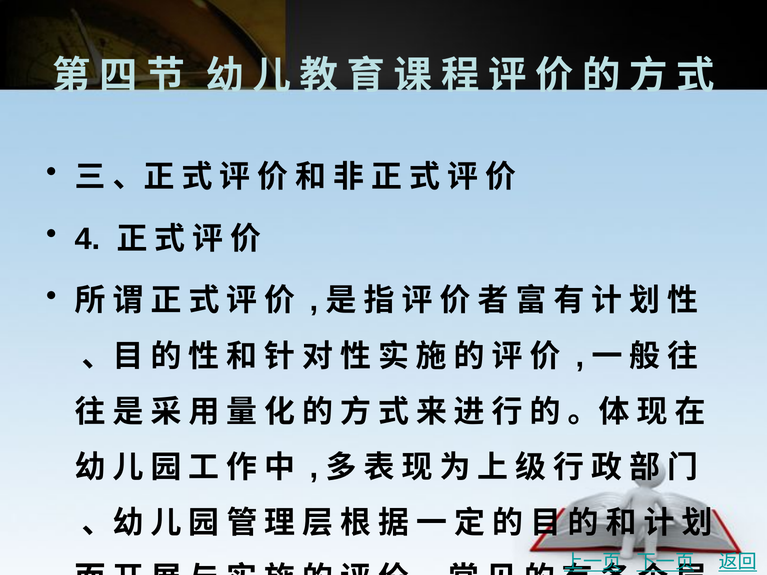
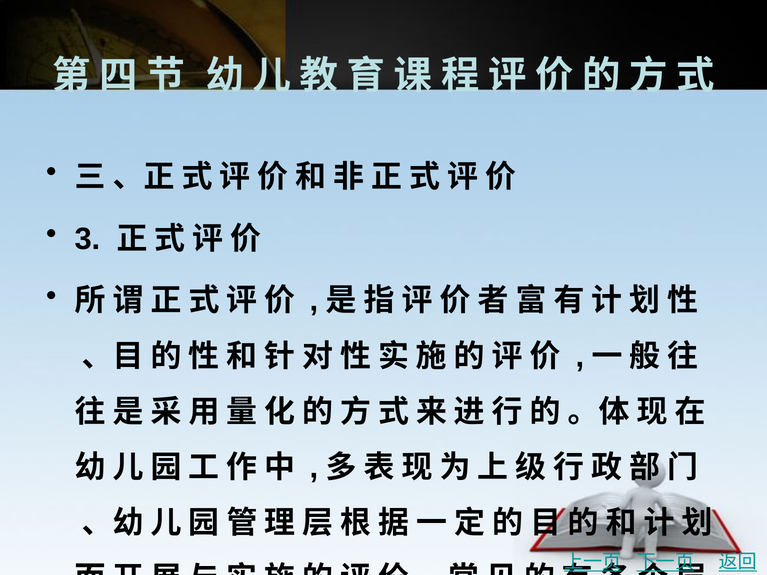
4: 4 -> 3 (88, 239)
